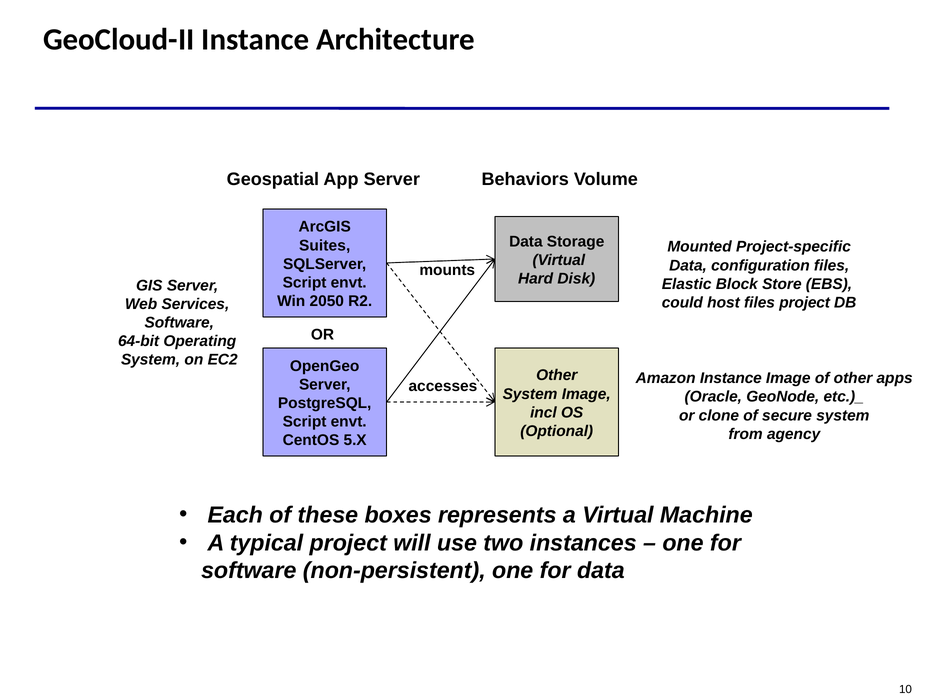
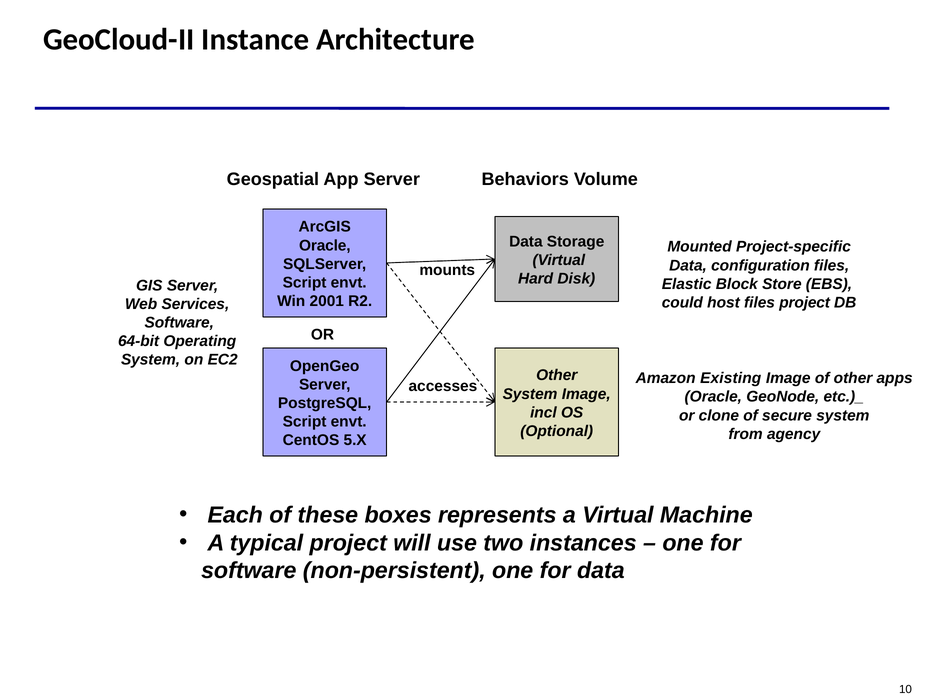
Suites: Suites -> Oracle (325, 245)
2050: 2050 -> 2001 (327, 301)
Amazon Instance: Instance -> Existing (731, 378)
